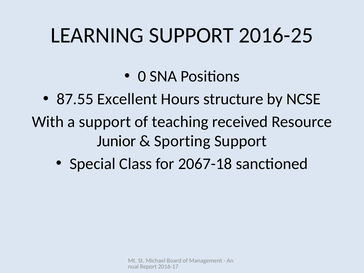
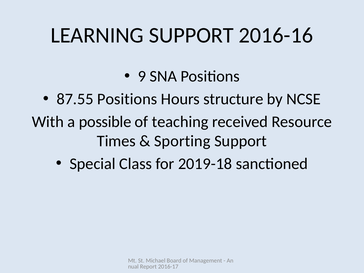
2016-25: 2016-25 -> 2016-16 (276, 35)
0: 0 -> 9 (142, 76)
87.55 Excellent: Excellent -> Positions (127, 99)
a support: support -> possible (105, 122)
Junior: Junior -> Times (116, 141)
2067-18: 2067-18 -> 2019-18 (205, 164)
